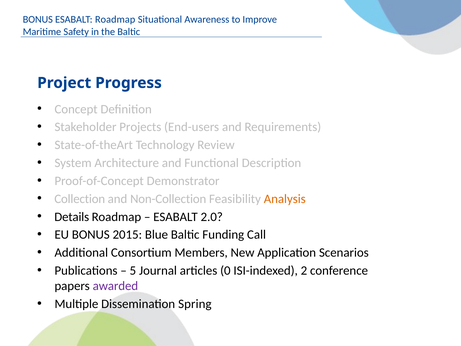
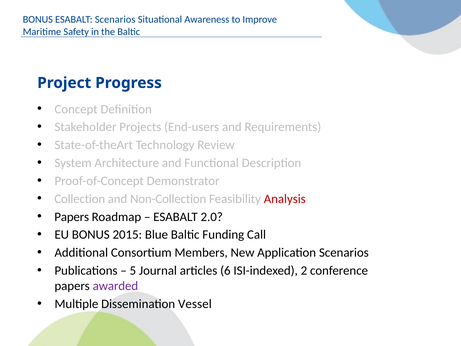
ESABALT Roadmap: Roadmap -> Scenarios (115, 19)
Analysis colour: orange -> red (285, 199)
Details: Details -> Papers (72, 217)
0: 0 -> 6 (225, 270)
Spring: Spring -> Vessel (195, 304)
